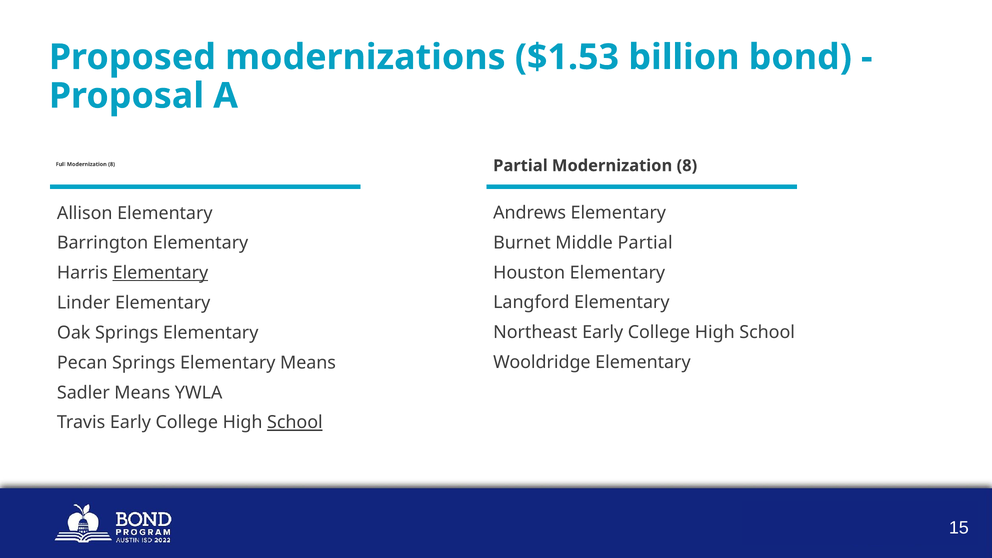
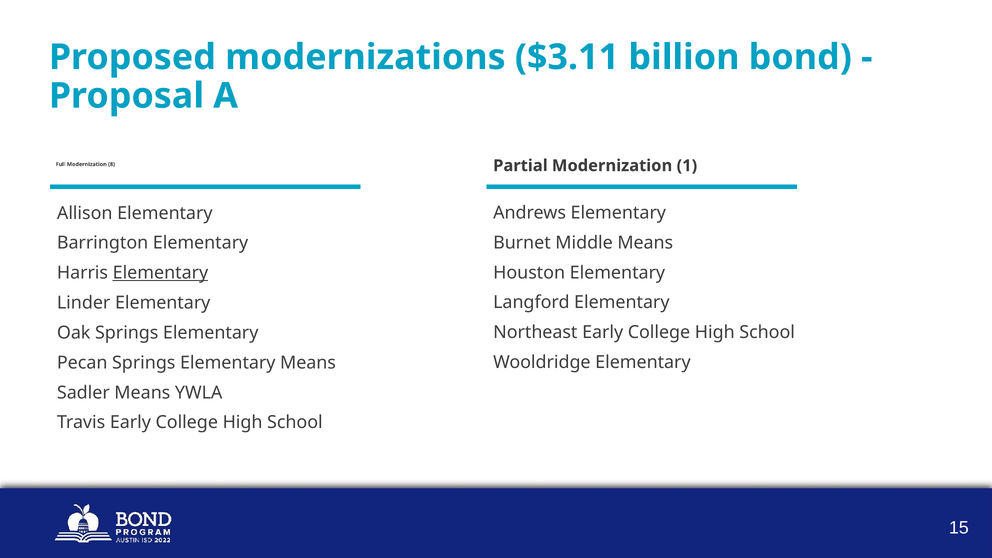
$1.53: $1.53 -> $3.11 (567, 57)
Partial Modernization 8: 8 -> 1 (687, 166)
Middle Partial: Partial -> Means (645, 243)
School underline: present -> none (295, 423)
